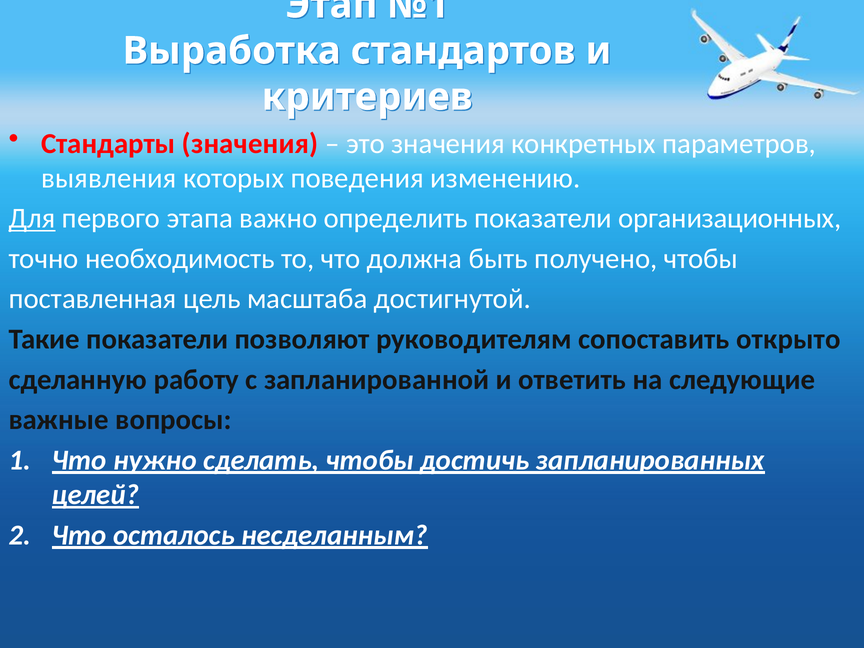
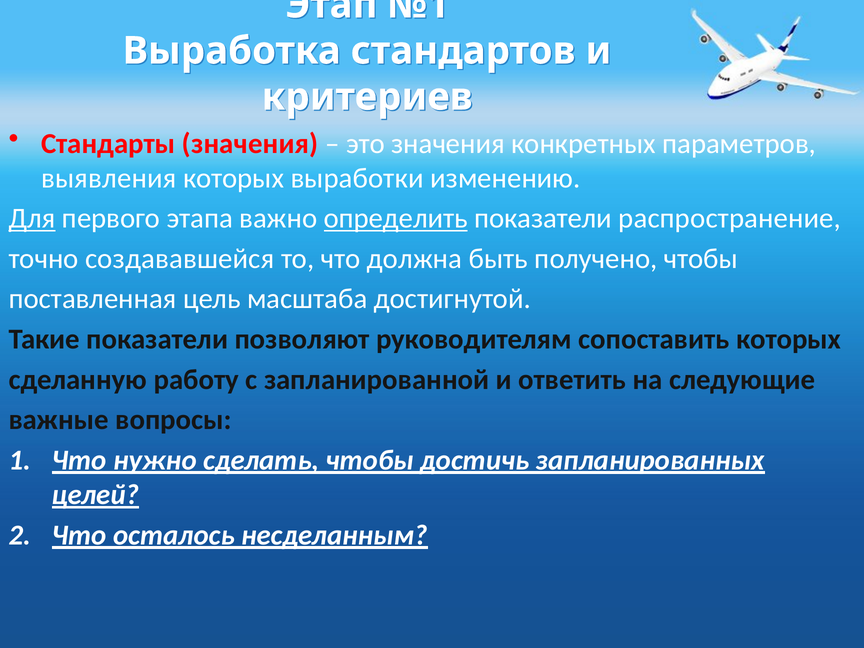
поведения: поведения -> выработки (357, 178)
определить underline: none -> present (396, 218)
организационных: организационных -> распространение (730, 218)
необходимость: необходимость -> создававшейся (180, 259)
сопоставить открыто: открыто -> которых (789, 339)
